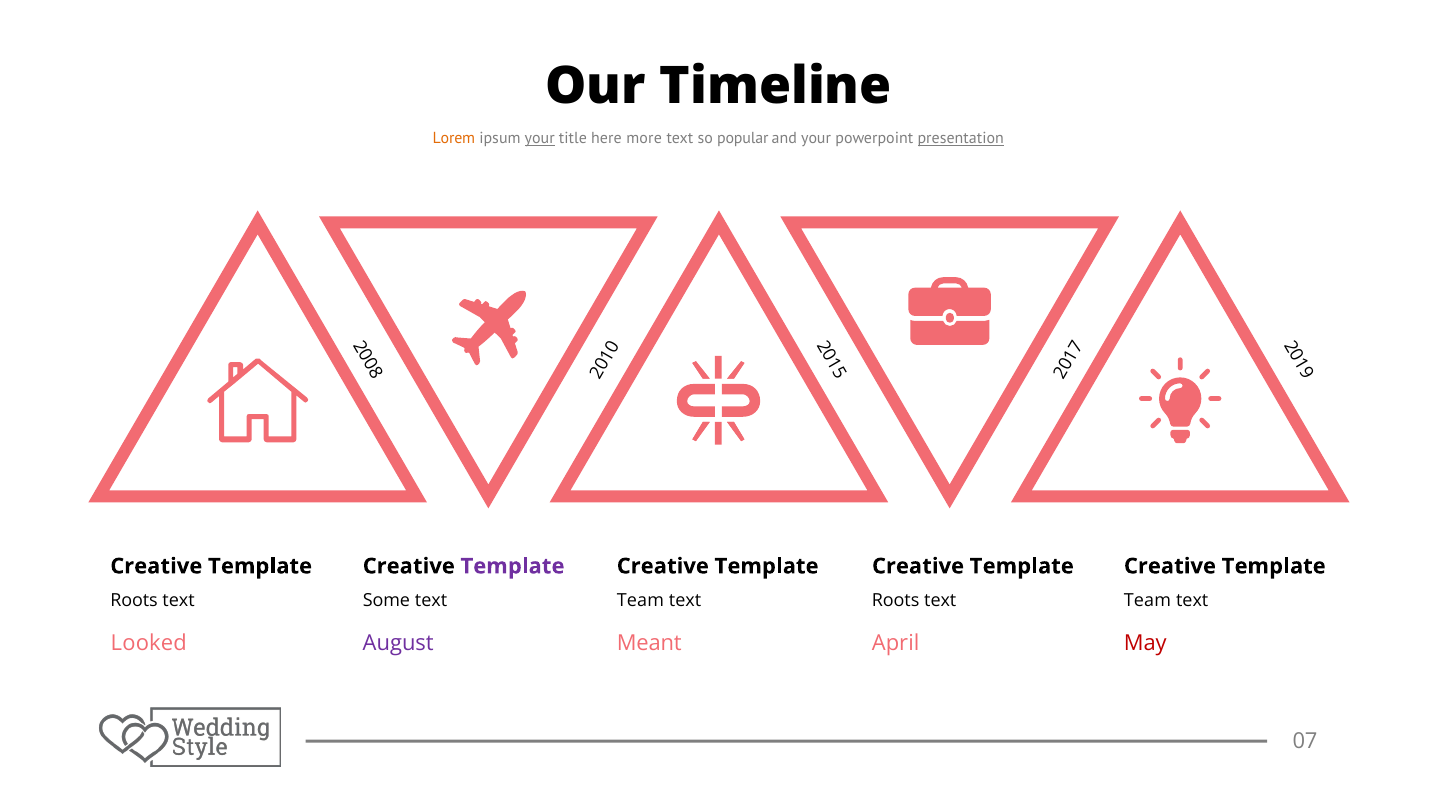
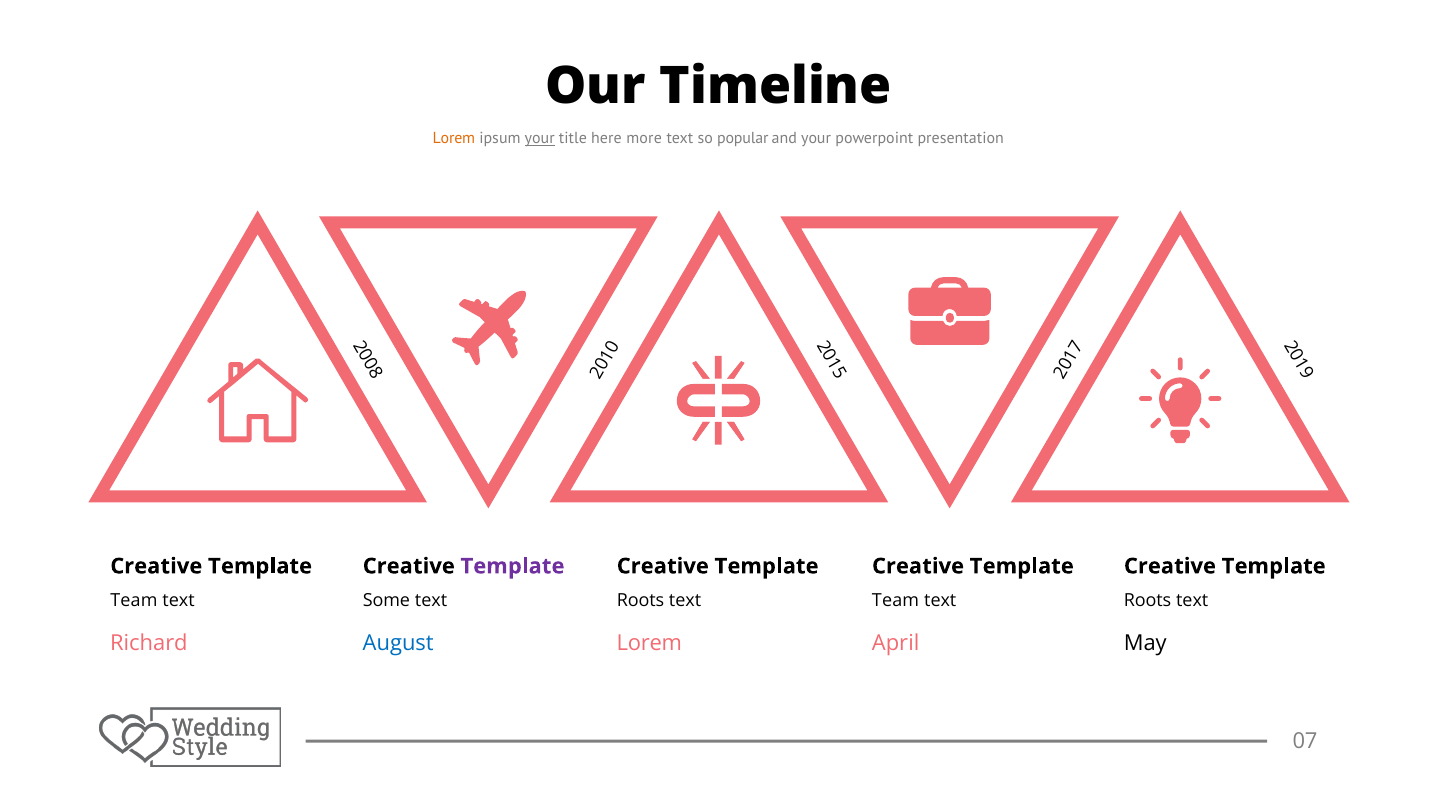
presentation underline: present -> none (961, 138)
Roots: Roots -> Team (134, 600)
Team: Team -> Roots (641, 600)
Roots: Roots -> Team (896, 600)
Team: Team -> Roots (1148, 600)
Looked: Looked -> Richard (149, 643)
August colour: purple -> blue (398, 643)
Meant: Meant -> Lorem (649, 643)
May colour: red -> black (1145, 643)
